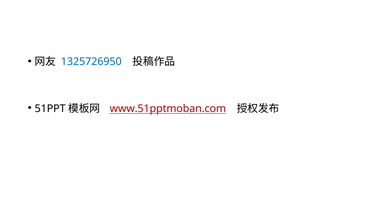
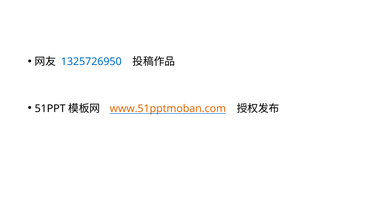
www.51pptmoban.com colour: red -> orange (168, 109)
